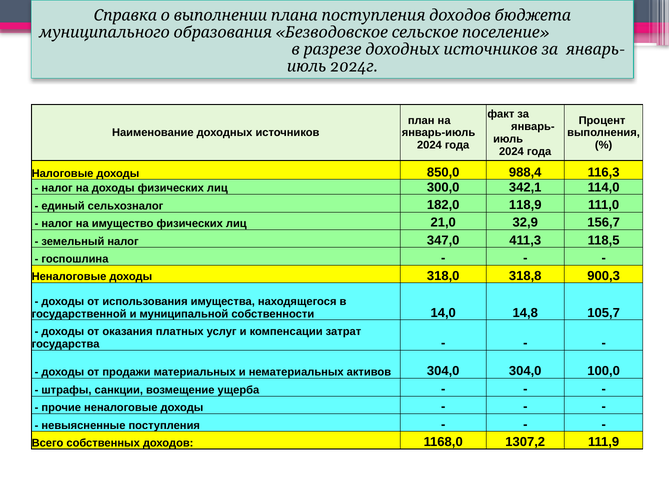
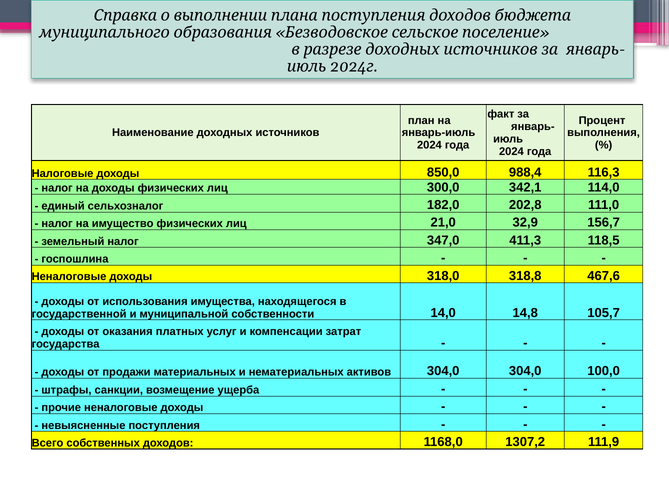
118,9: 118,9 -> 202,8 (525, 205)
900,3: 900,3 -> 467,6 (604, 276)
